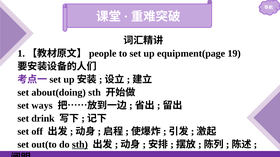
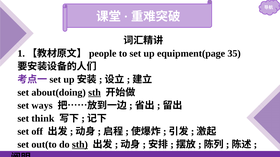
19: 19 -> 35 (234, 54)
sth underline: none -> present (95, 93)
drink: drink -> think (43, 119)
